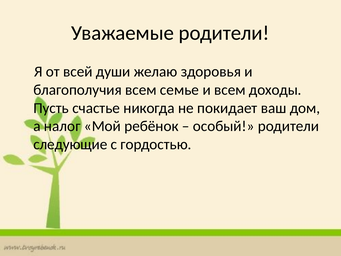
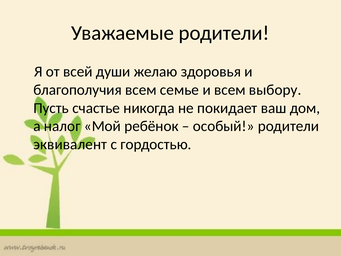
доходы: доходы -> выбору (275, 90)
следующие: следующие -> эквивалент (70, 144)
